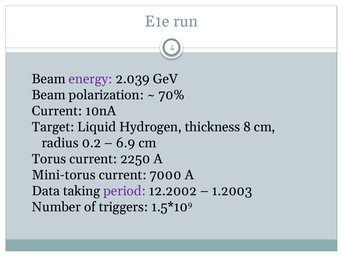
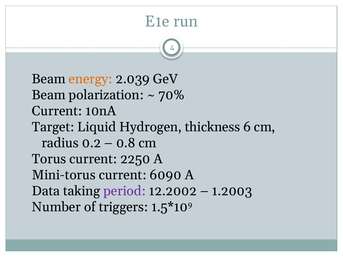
energy colour: purple -> orange (91, 79)
8: 8 -> 6 (247, 127)
6.9: 6.9 -> 0.8 (126, 143)
7000: 7000 -> 6090 (166, 175)
